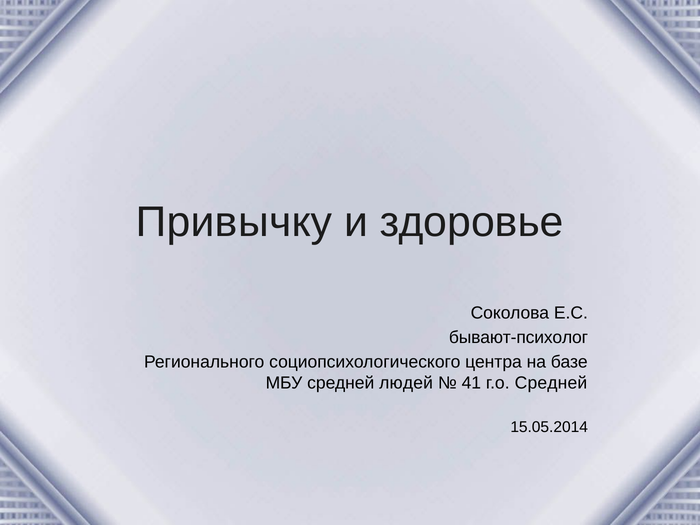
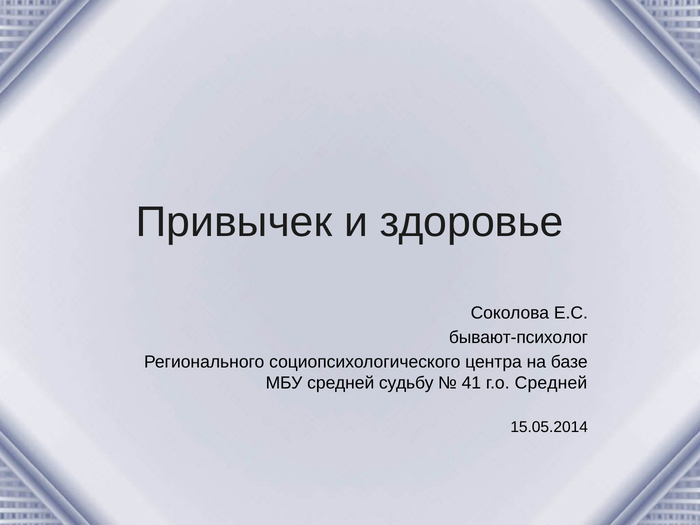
Привычку: Привычку -> Привычек (234, 222)
людей: людей -> судьбу (406, 383)
